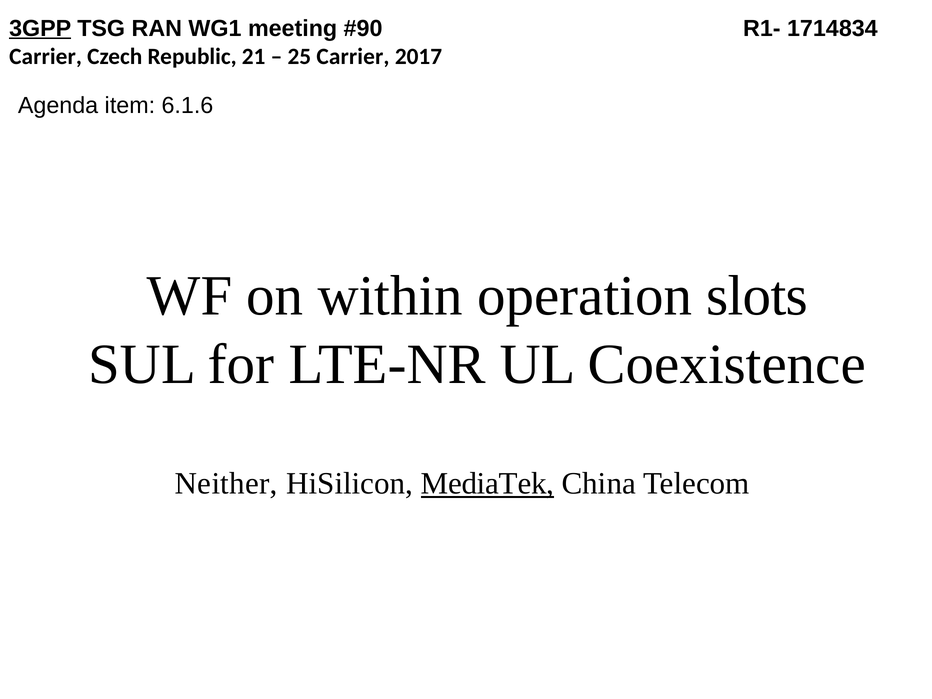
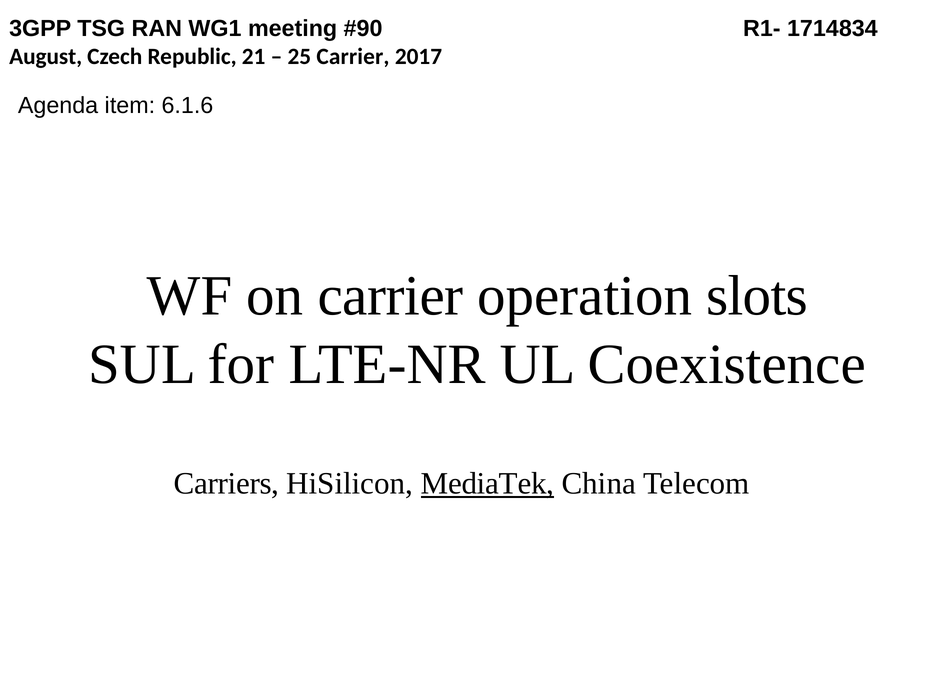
3GPP underline: present -> none (40, 28)
Carrier: Carrier -> August (46, 56)
on within: within -> carrier (390, 296)
Neither: Neither -> Carriers (226, 484)
